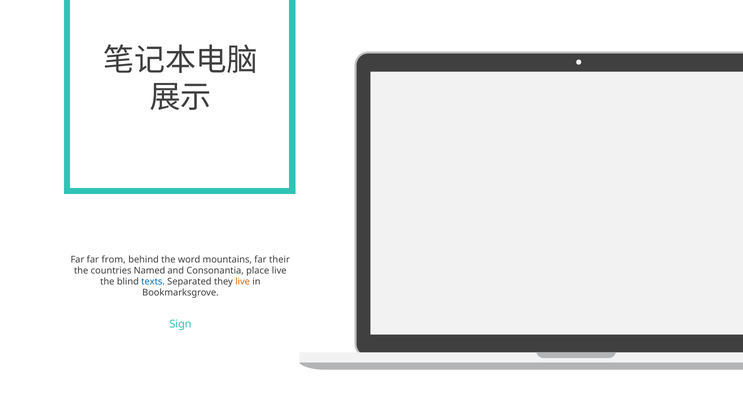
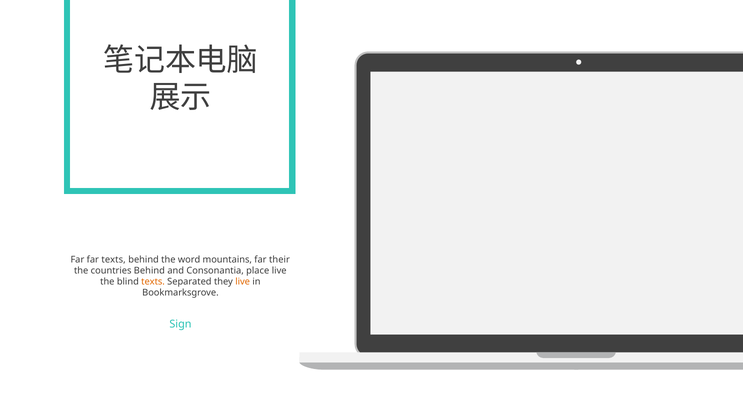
far from: from -> texts (114, 259)
countries Named: Named -> Behind (149, 271)
texts colour: blue -> orange (153, 282)
